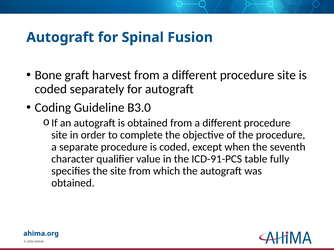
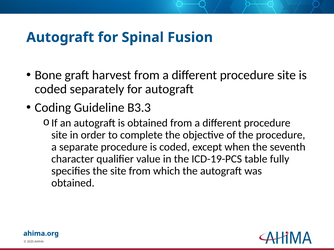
B3.0: B3.0 -> B3.3 (139, 108)
ICD-91-PCS: ICD-91-PCS -> ICD-19-PCS (217, 159)
